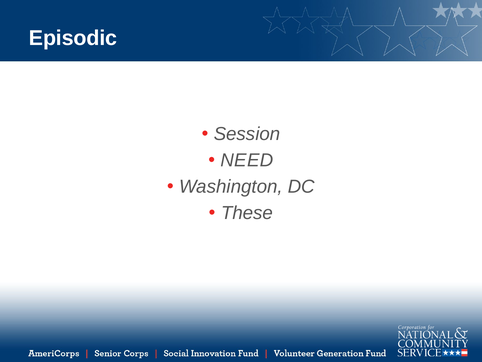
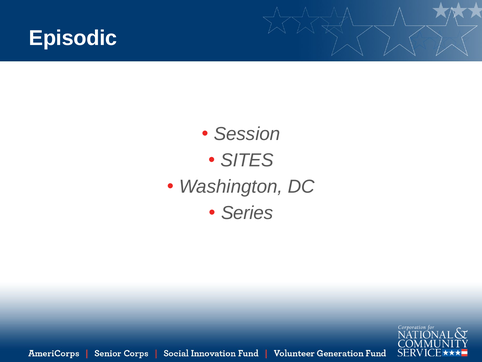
NEED: NEED -> SITES (247, 160)
These: These -> Series (247, 213)
